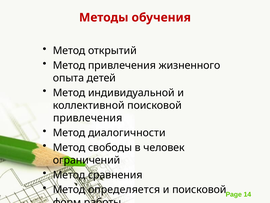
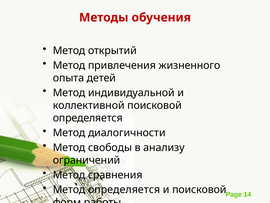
привлечения: привлечения -> определяется (88, 118)
человек: человек -> анализу (164, 147)
